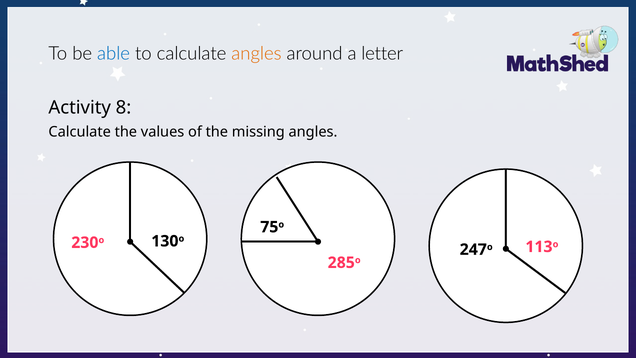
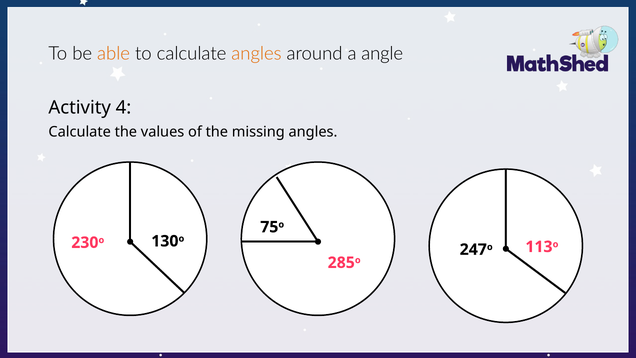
able colour: blue -> orange (114, 53)
letter: letter -> angle (382, 53)
8: 8 -> 4 (124, 108)
